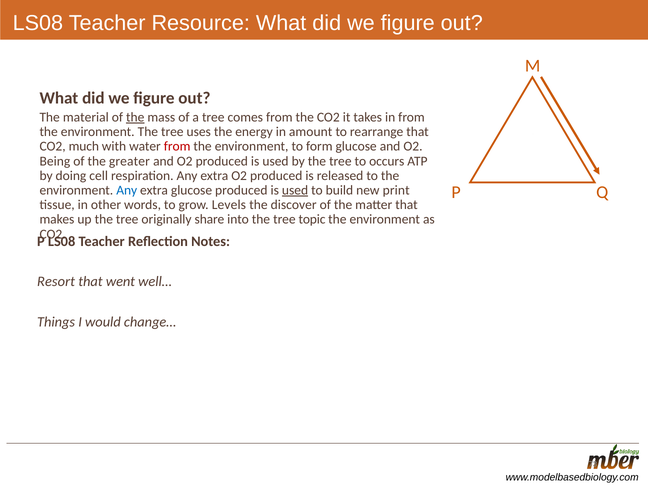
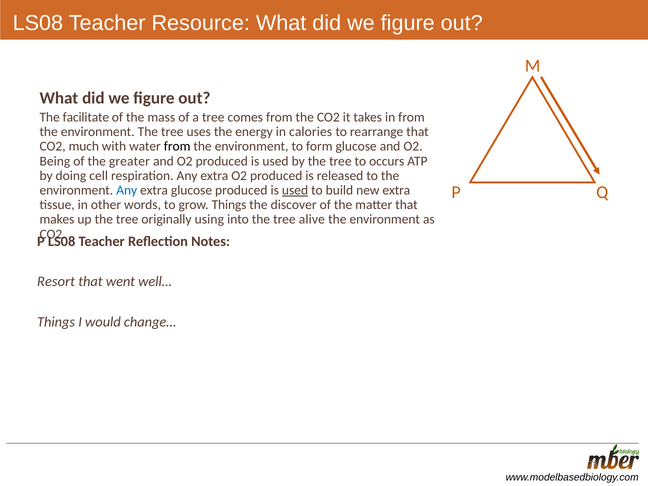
material: material -> facilitate (86, 117)
the underline: present -> none (135, 117)
amount: amount -> calories (311, 132)
from colour: red -> black (177, 147)
new print: print -> extra (396, 190)
grow Levels: Levels -> Things (229, 205)
share: share -> using (209, 219)
topic: topic -> alive (312, 219)
